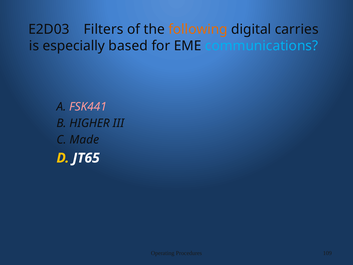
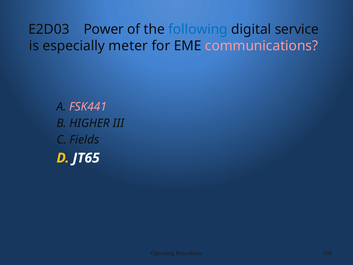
Filters: Filters -> Power (104, 29)
following colour: orange -> blue (198, 29)
carries: carries -> service (297, 29)
based: based -> meter (128, 46)
communications colour: light blue -> pink (261, 46)
Made: Made -> Fields (84, 140)
